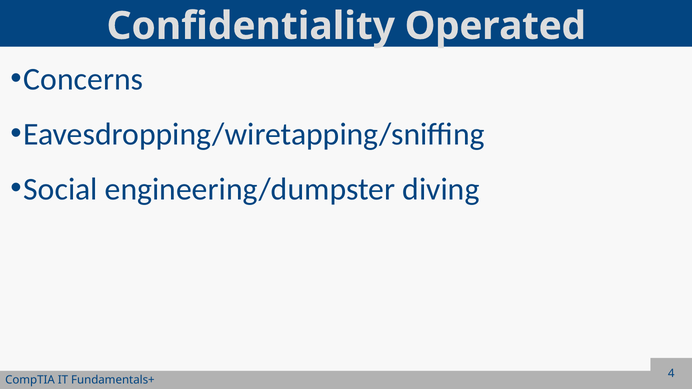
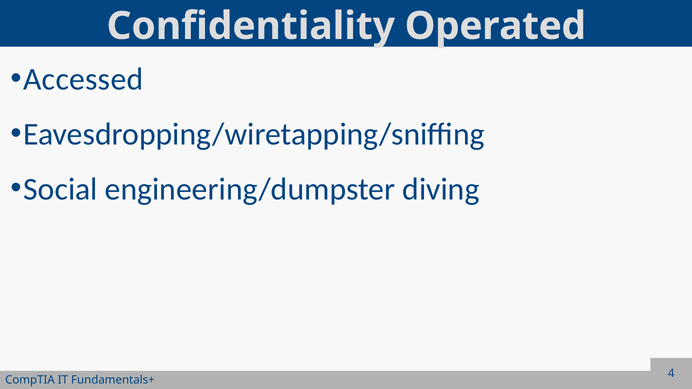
Concerns: Concerns -> Accessed (83, 80)
